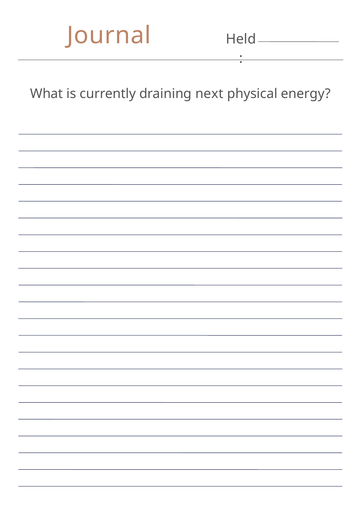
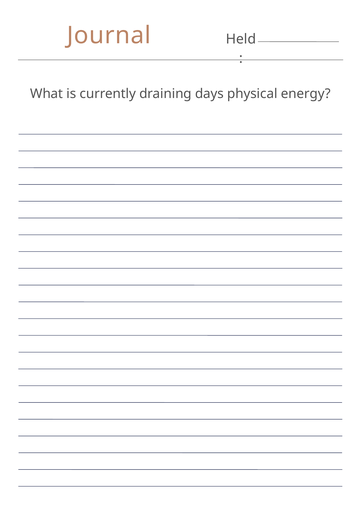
next: next -> days (209, 94)
